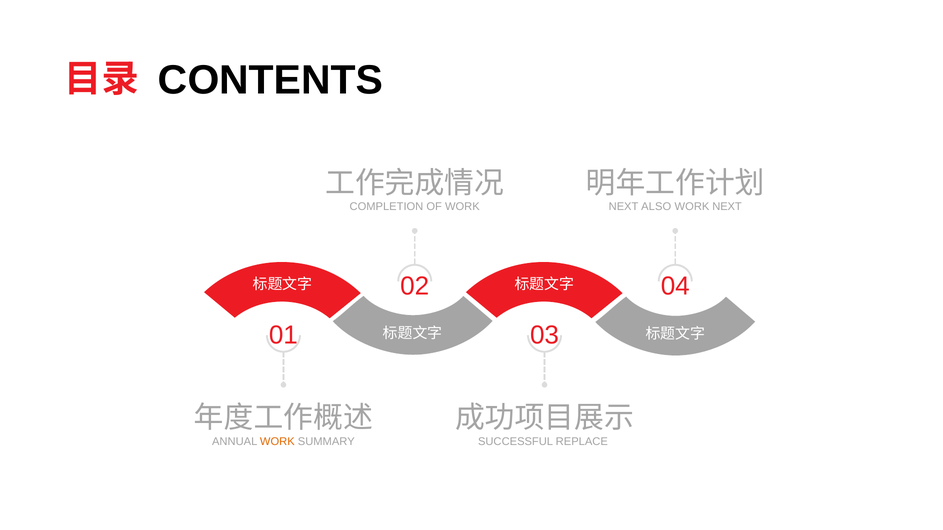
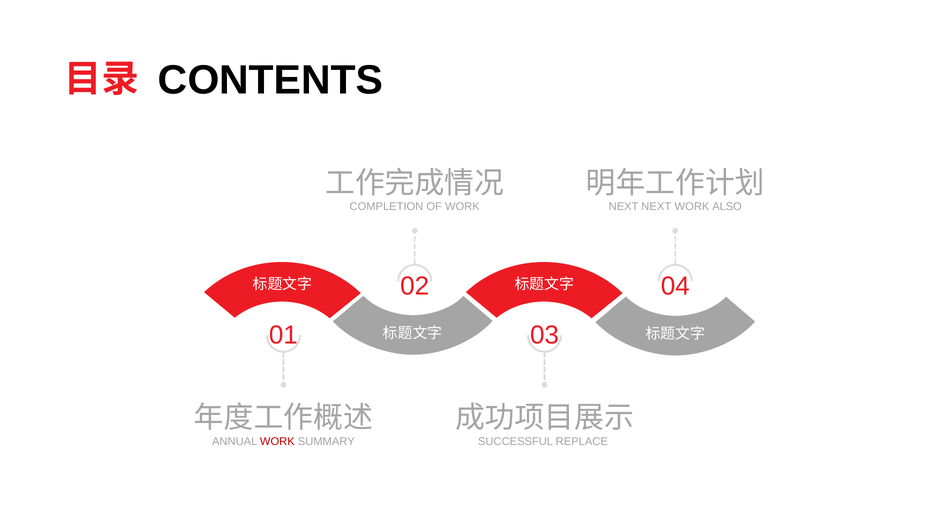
NEXT ALSO: ALSO -> NEXT (656, 207)
WORK NEXT: NEXT -> ALSO (727, 207)
WORK colour: orange -> red (277, 442)
